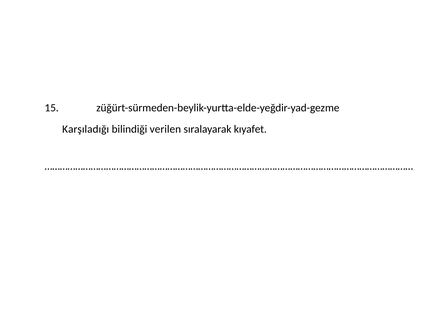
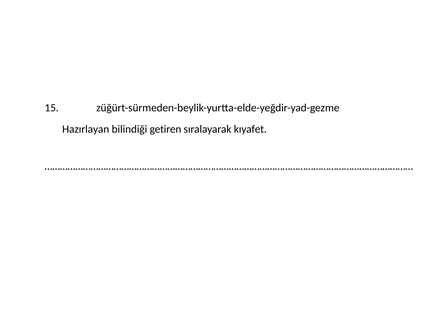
Karşıladığı: Karşıladığı -> Hazırlayan (86, 130)
verilen: verilen -> getiren (165, 130)
